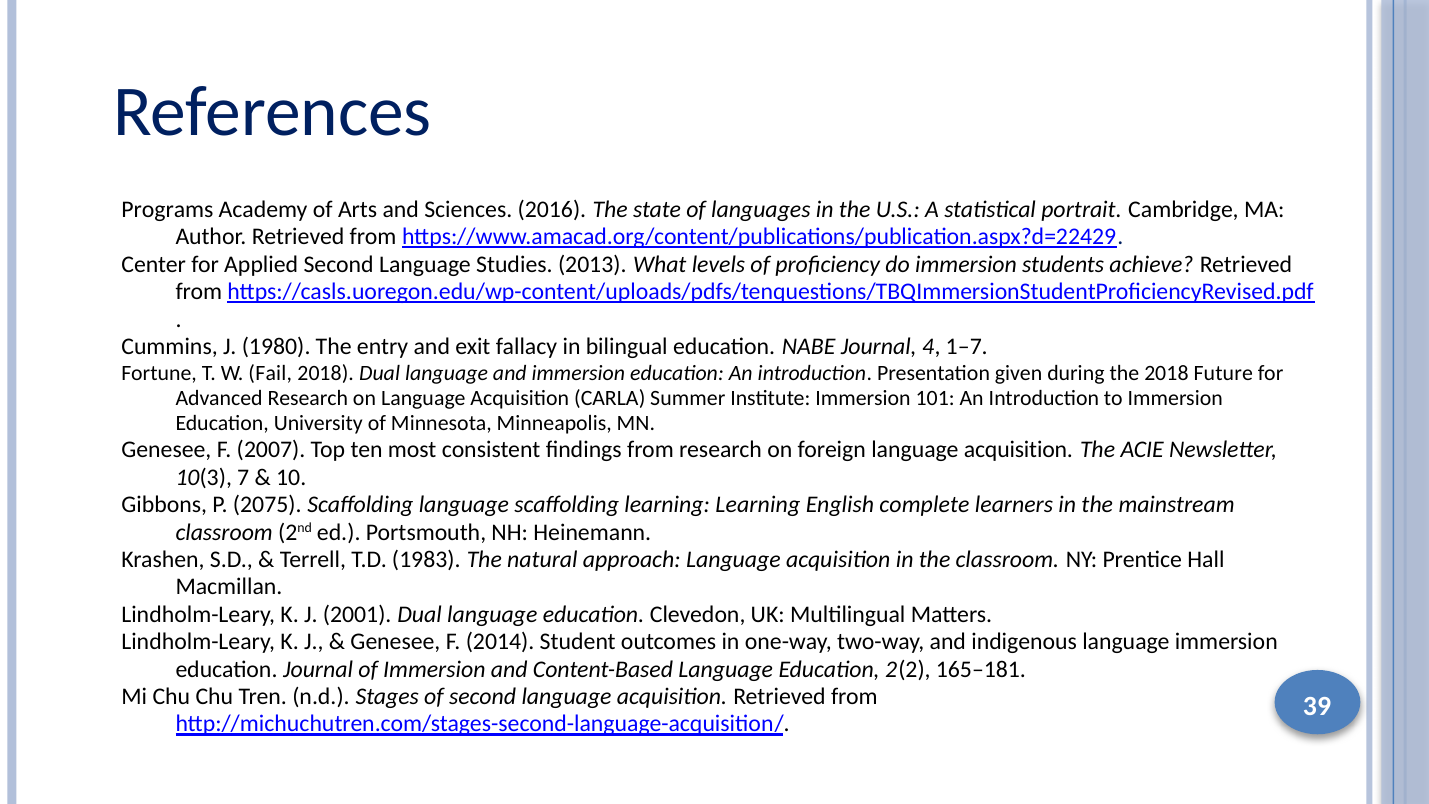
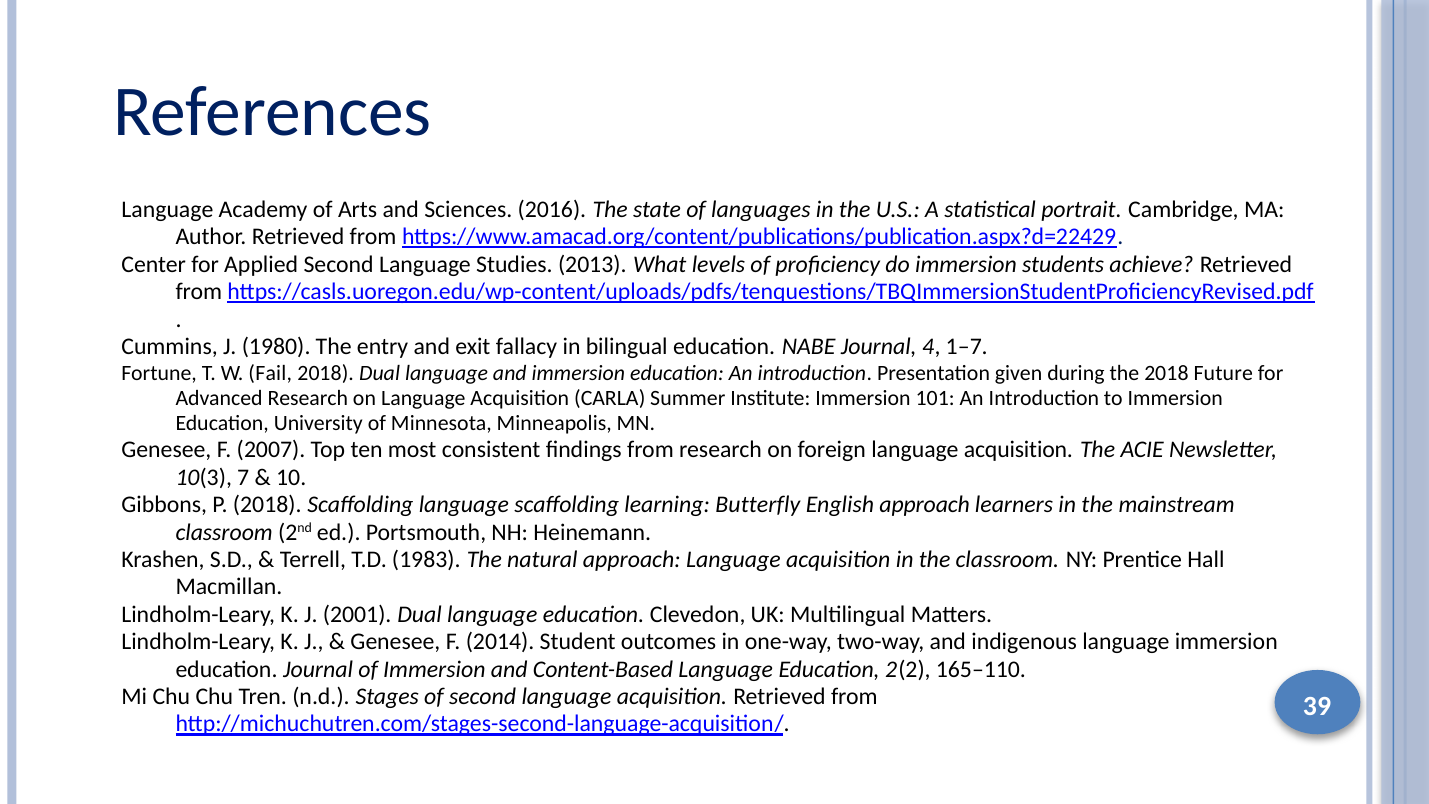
Programs: Programs -> Language (167, 209)
P 2075: 2075 -> 2018 (267, 505)
learning Learning: Learning -> Butterfly (758, 505)
English complete: complete -> approach (925, 505)
165–181: 165–181 -> 165–110 (981, 669)
